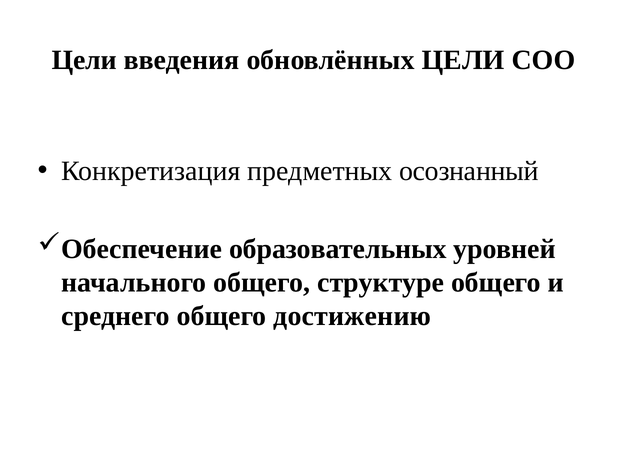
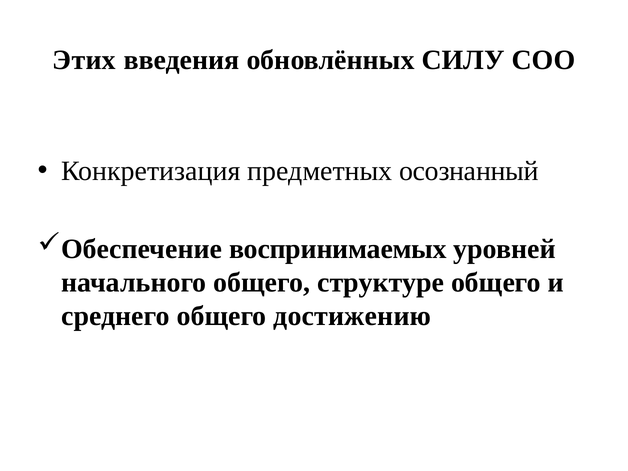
Цели: Цели -> Этих (84, 60)
обновлённых ЦЕЛИ: ЦЕЛИ -> СИЛУ (463, 60)
образовательных: образовательных -> воспринимаемых (338, 249)
